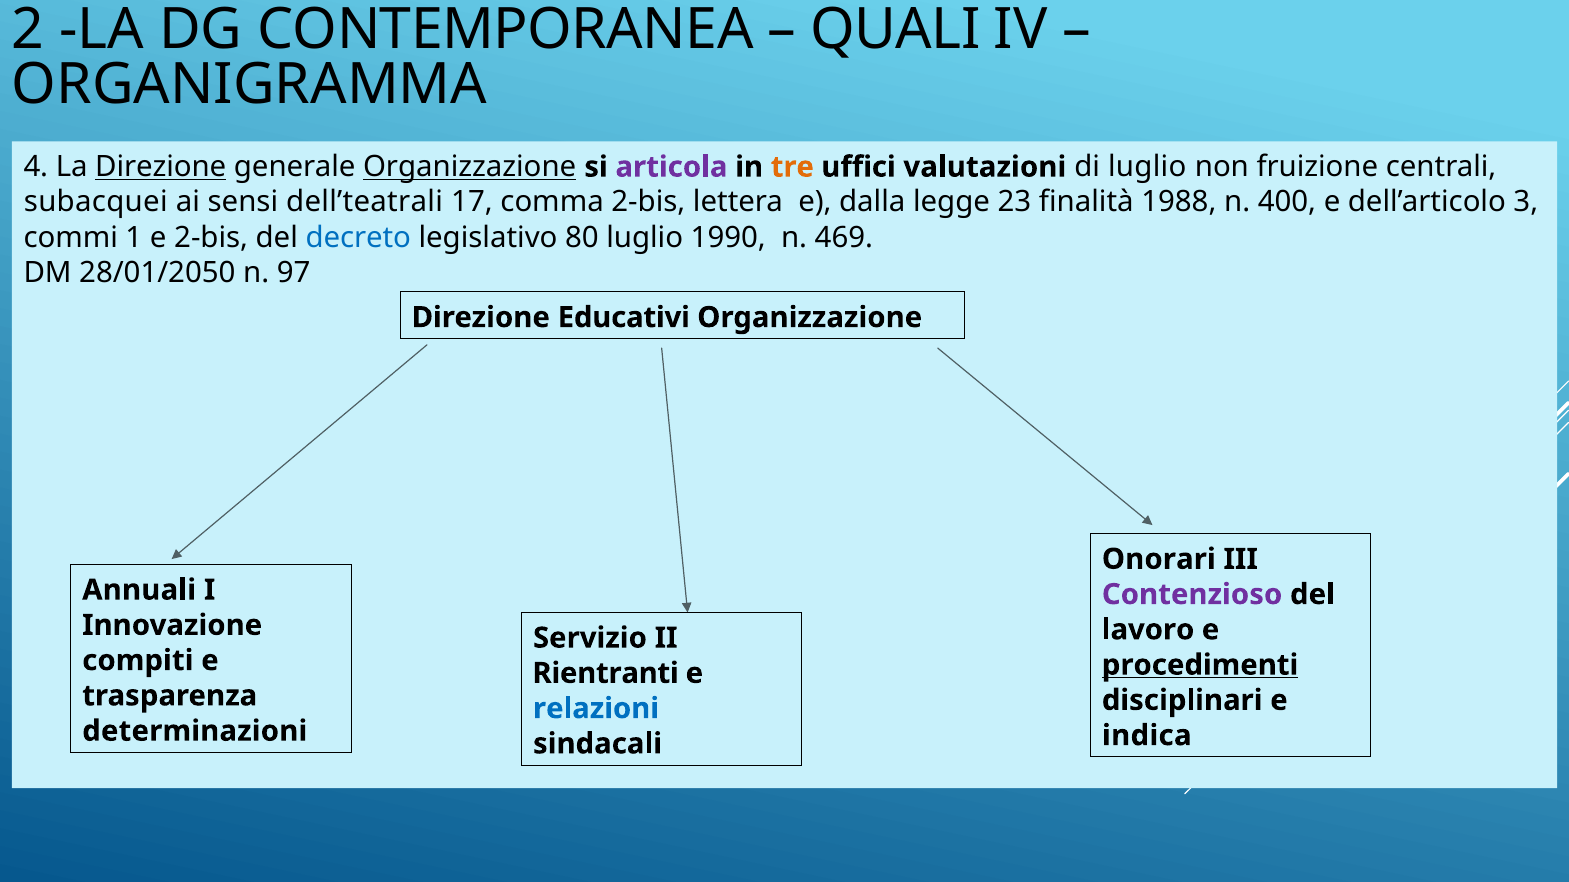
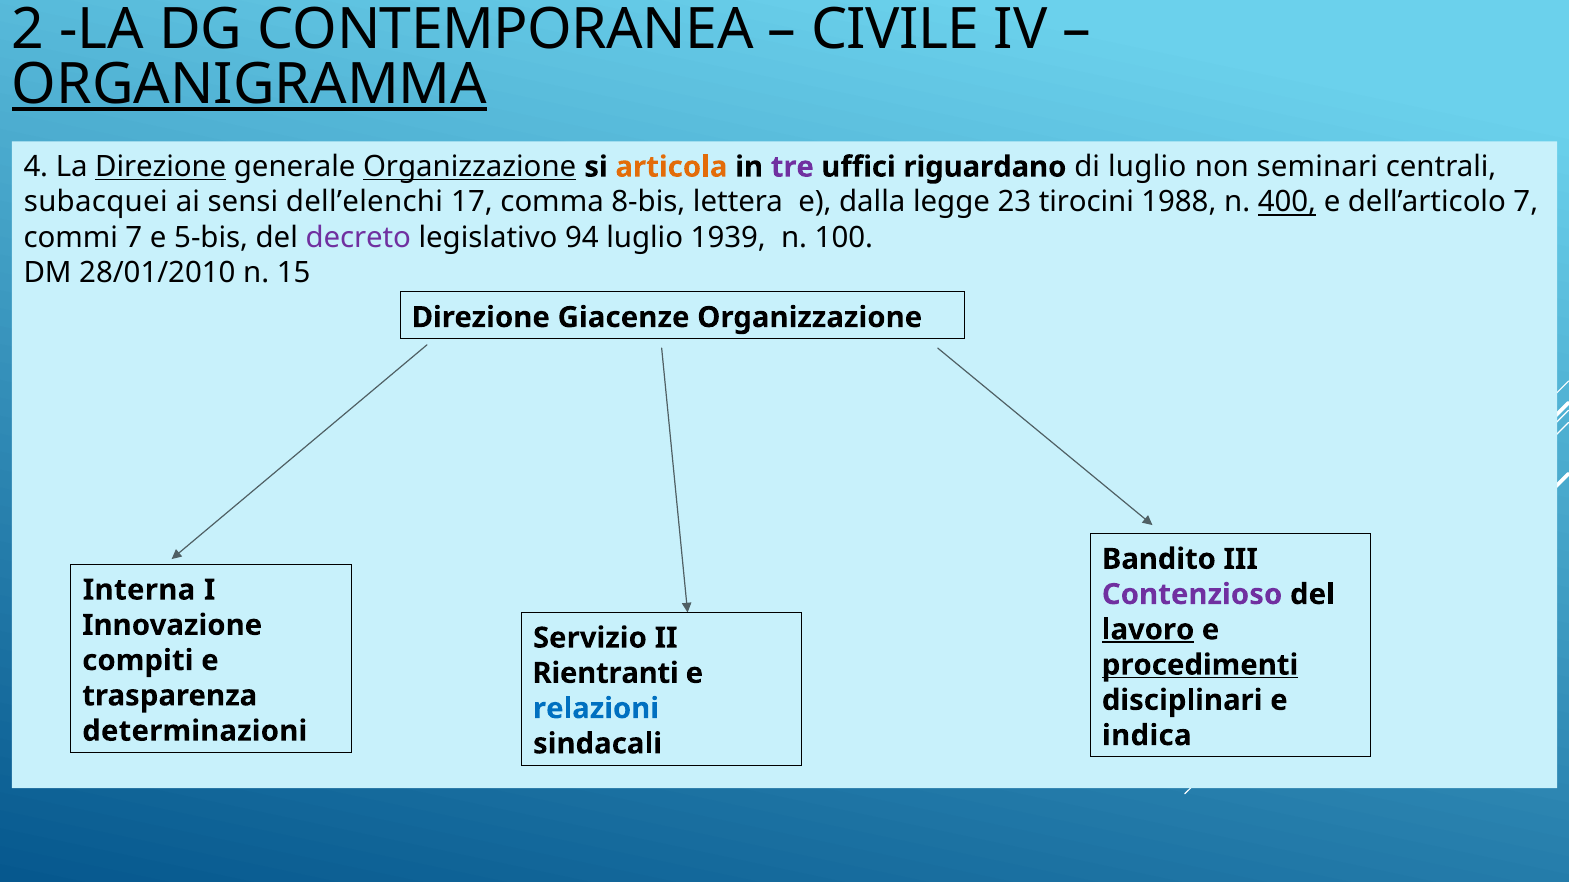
QUALI: QUALI -> CIVILE (895, 29)
ORGANIGRAMMA underline: none -> present (250, 84)
articola colour: purple -> orange (671, 167)
tre colour: orange -> purple (792, 167)
valutazioni: valutazioni -> riguardano (985, 167)
fruizione: fruizione -> seminari (1317, 167)
dell’teatrali: dell’teatrali -> dell’elenchi (364, 202)
comma 2-bis: 2-bis -> 8-bis (648, 202)
finalità: finalità -> tirocini (1086, 202)
400 underline: none -> present (1287, 202)
dell’articolo 3: 3 -> 7 (1526, 202)
commi 1: 1 -> 7 (134, 238)
e 2-bis: 2-bis -> 5-bis (211, 238)
decreto colour: blue -> purple (358, 238)
80: 80 -> 94 (582, 238)
1990: 1990 -> 1939 (728, 238)
469: 469 -> 100 (844, 238)
28/01/2050: 28/01/2050 -> 28/01/2010 (157, 273)
97: 97 -> 15 (294, 273)
Educativi: Educativi -> Giacenze (624, 318)
Onorari: Onorari -> Bandito (1159, 559)
Annuali: Annuali -> Interna (139, 590)
lavoro underline: none -> present (1148, 630)
